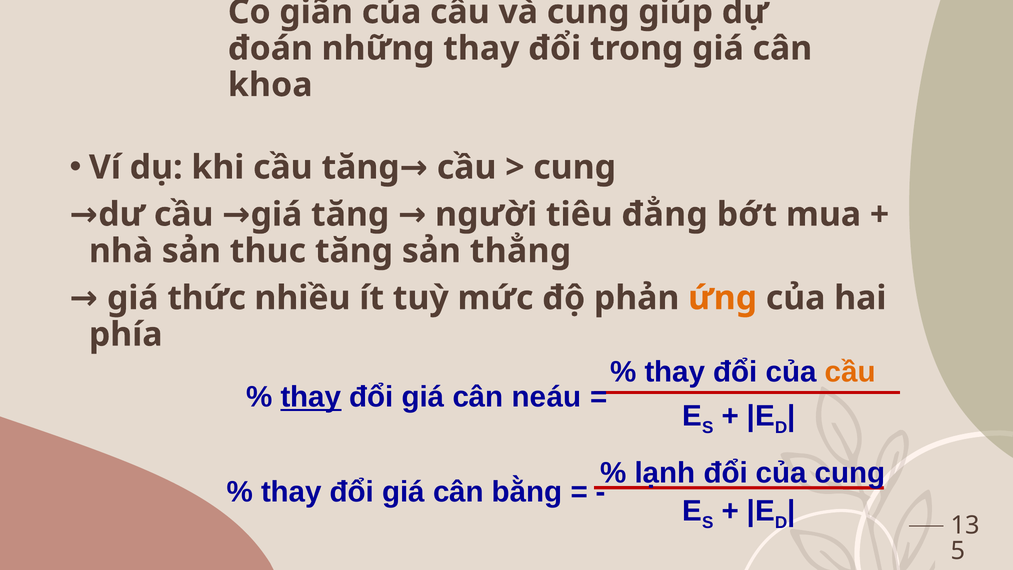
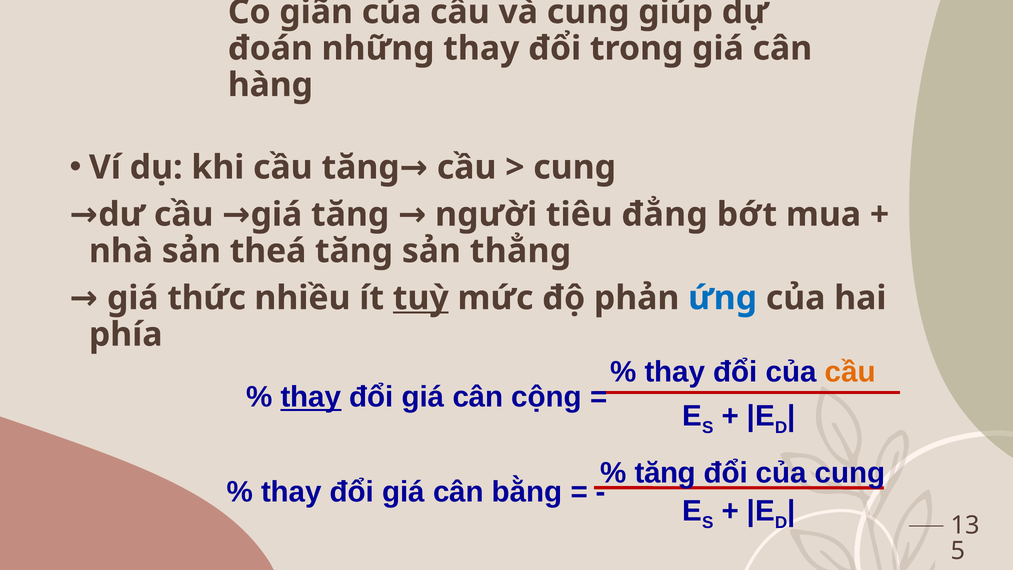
khoa: khoa -> hàng (270, 85)
thuc: thuc -> theá (268, 251)
tuỳ underline: none -> present (421, 298)
ứng colour: orange -> blue (723, 298)
neáu: neáu -> cộng (547, 397)
lạnh: lạnh -> tăng (665, 473)
